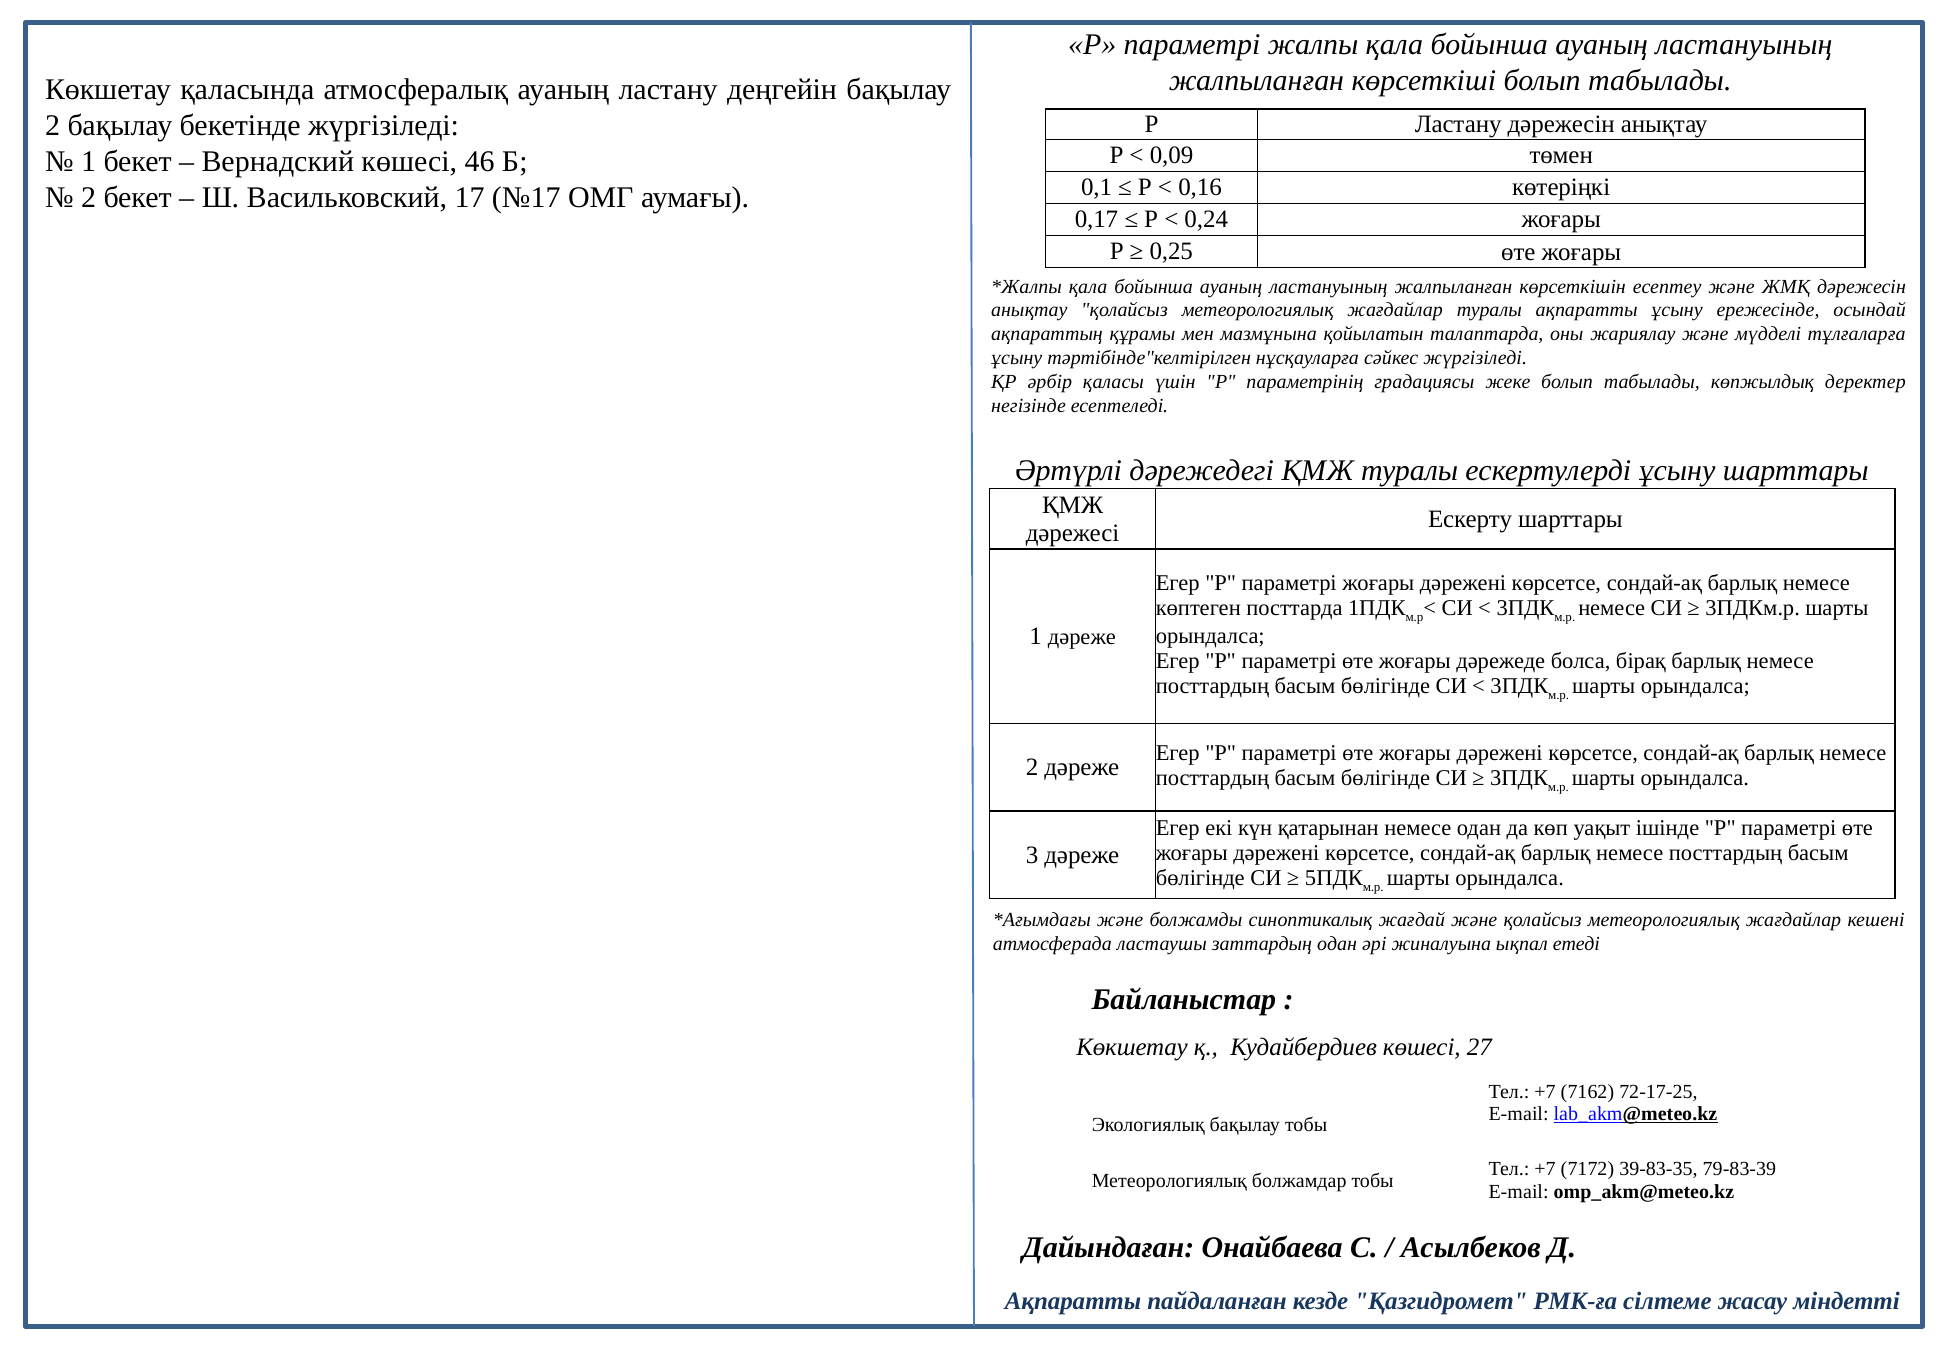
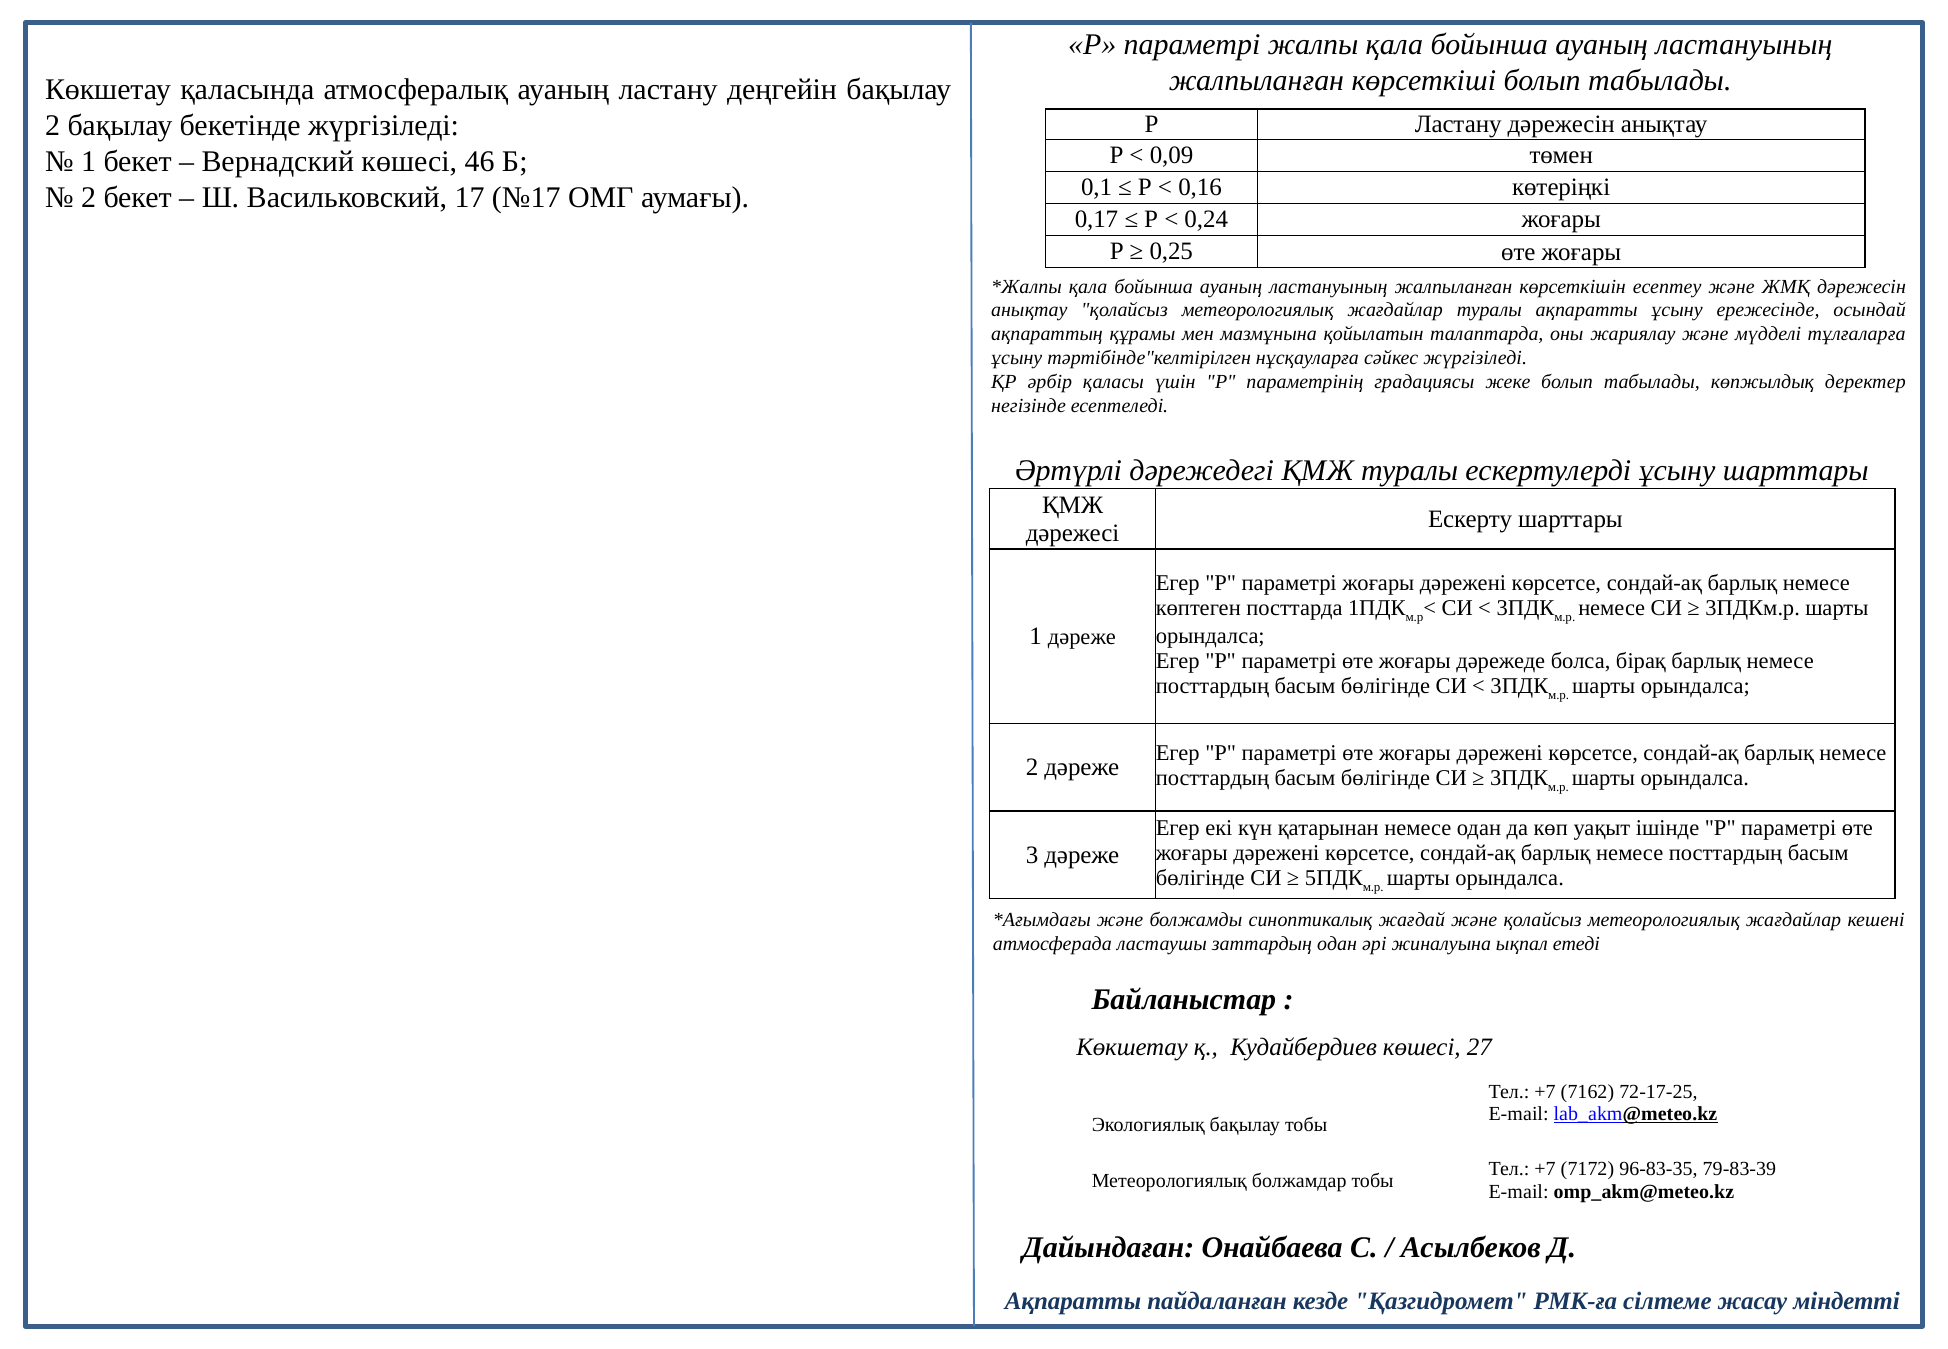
39-83-35: 39-83-35 -> 96-83-35 (1658, 1169)
